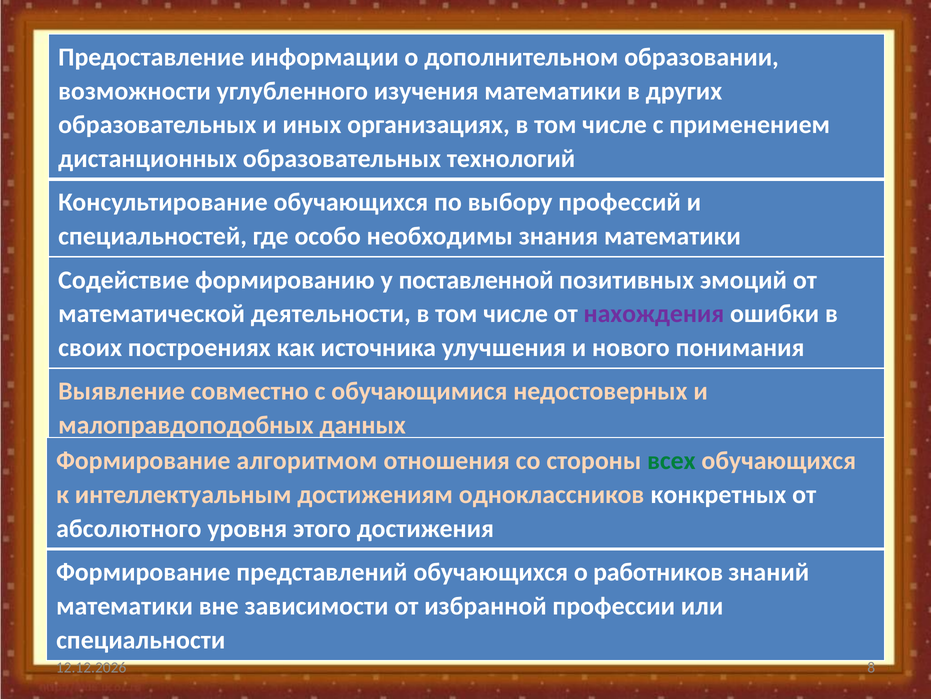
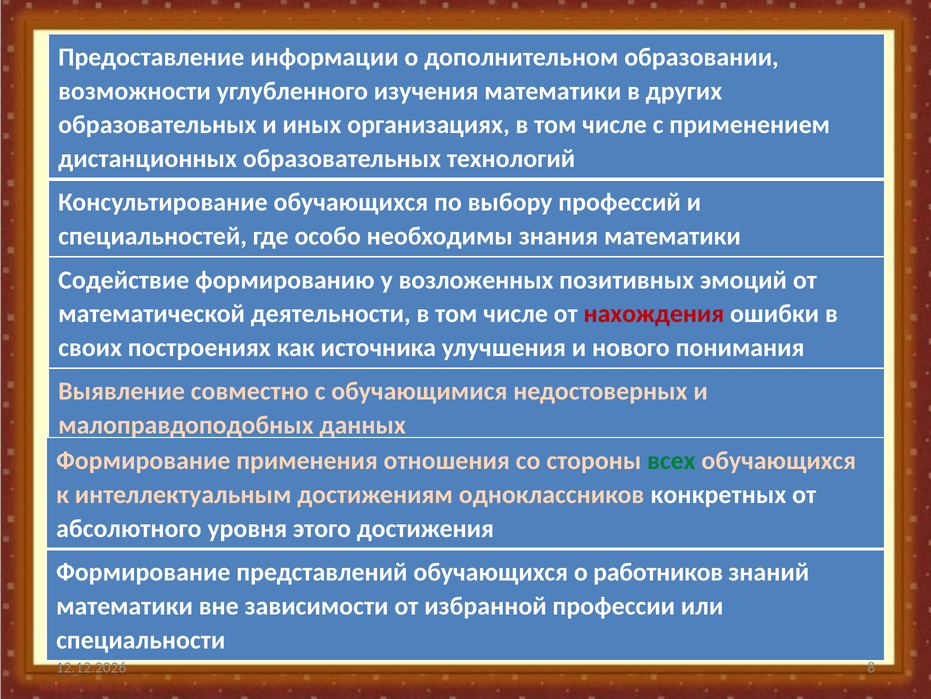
поставленной: поставленной -> возложенных (476, 280)
нахождения colour: purple -> red (654, 314)
алгоритмом: алгоритмом -> применения (307, 460)
